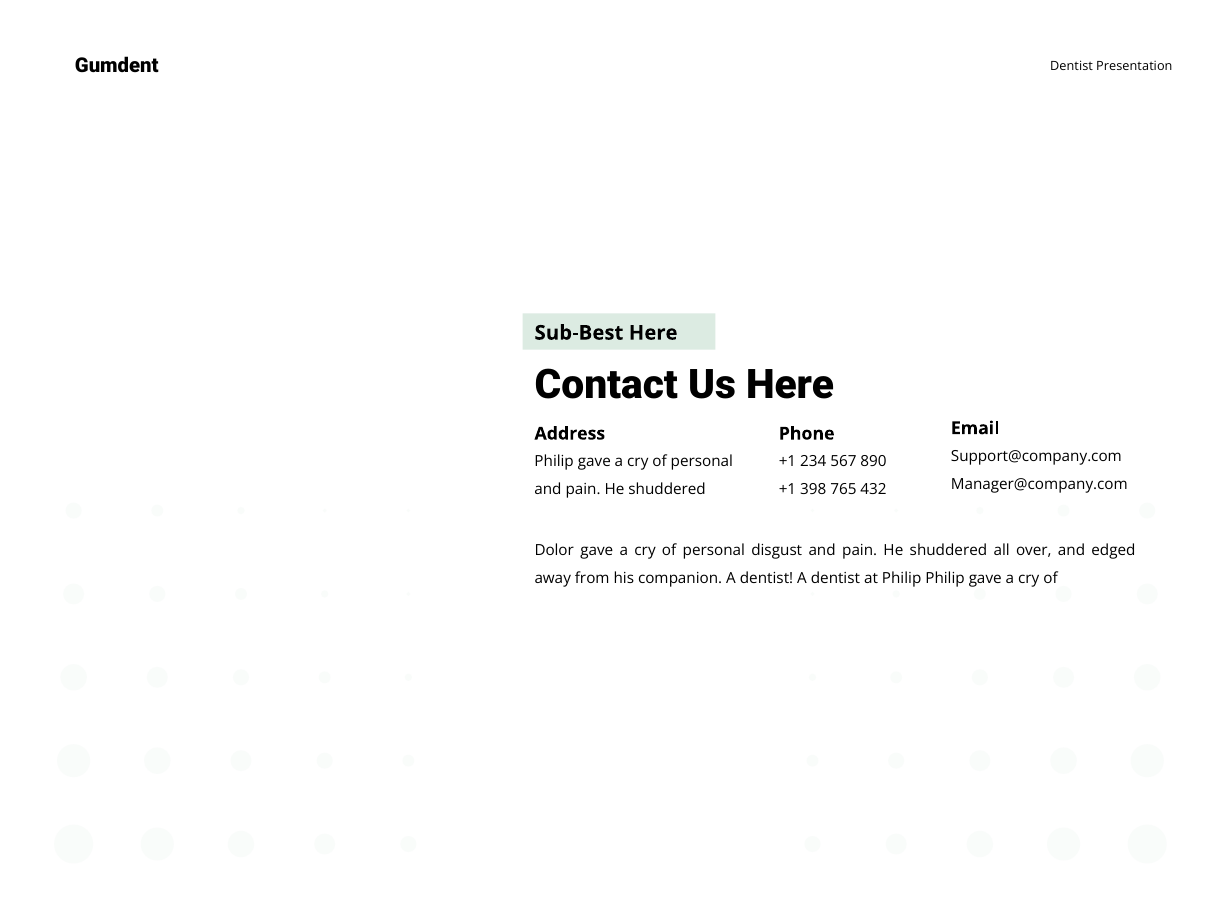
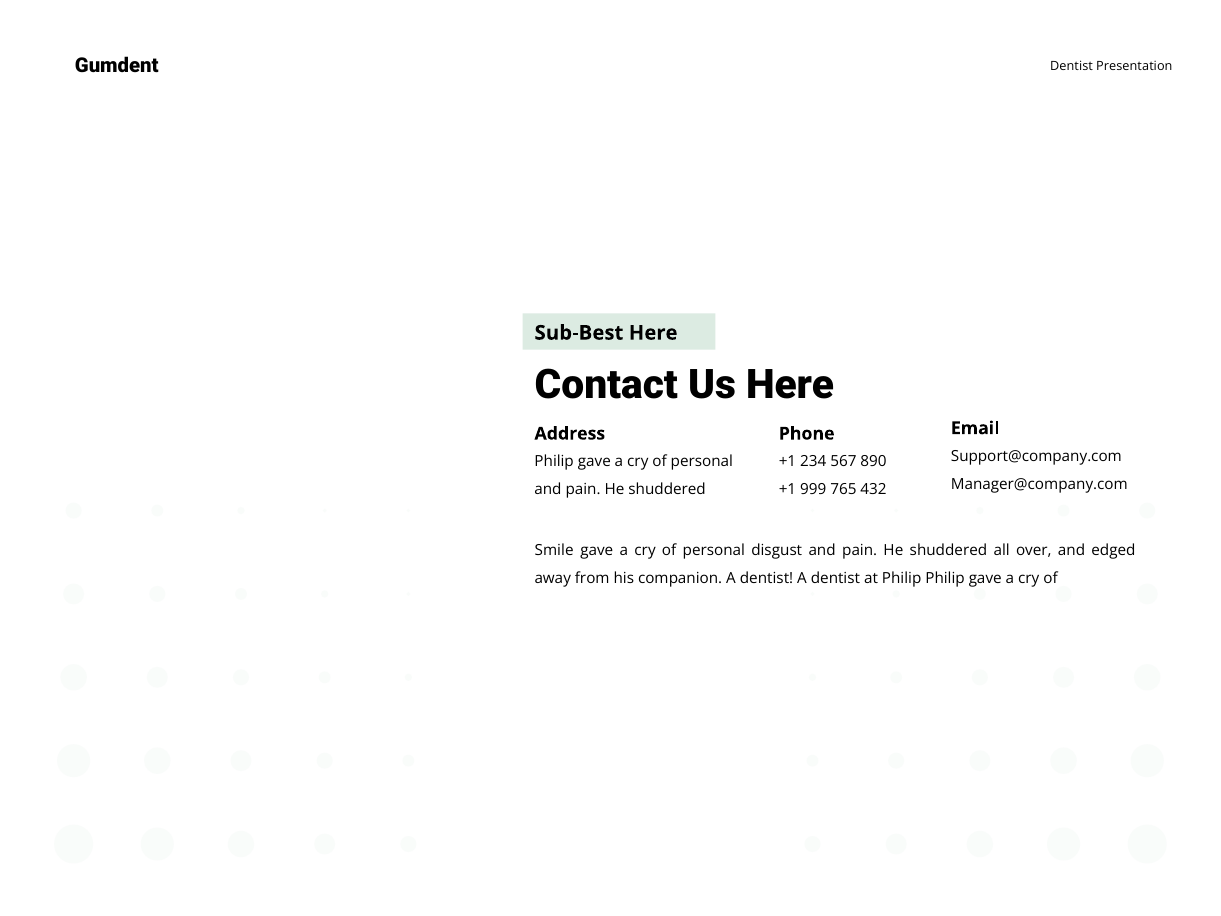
398: 398 -> 999 (813, 489)
Dolor: Dolor -> Smile (554, 551)
